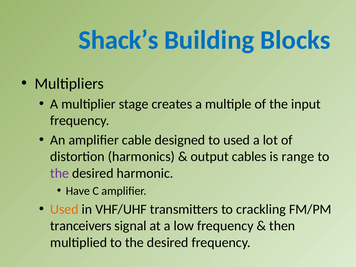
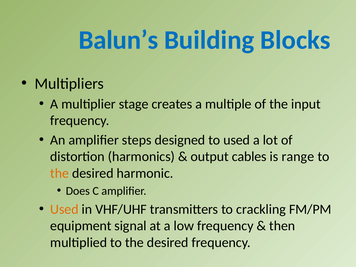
Shack’s: Shack’s -> Balun’s (118, 40)
cable: cable -> steps (137, 140)
the colour: purple -> orange (60, 173)
Have: Have -> Does (78, 191)
tranceivers: tranceivers -> equipment (81, 226)
